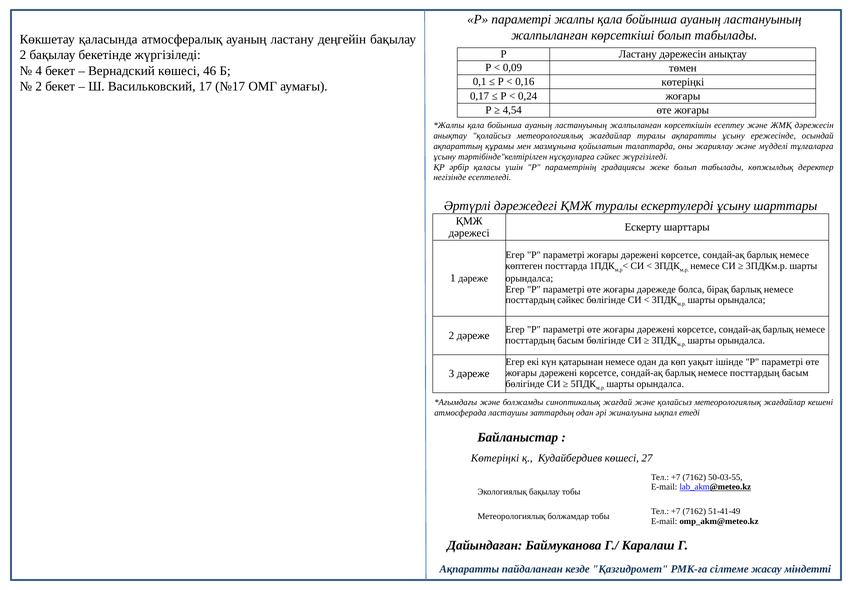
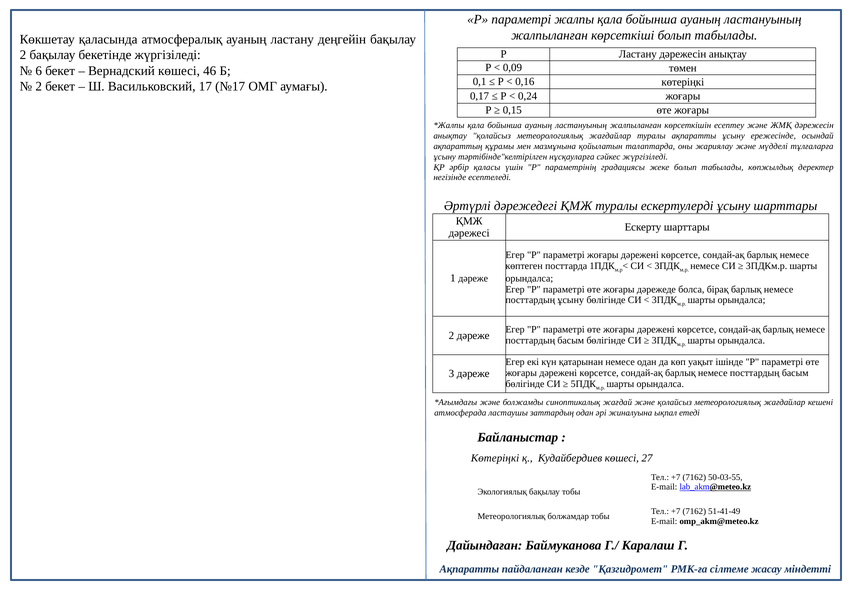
4: 4 -> 6 (39, 71)
4,54: 4,54 -> 0,15 (512, 110)
посттардың сәйкес: сәйкес -> ұсыну (571, 300)
